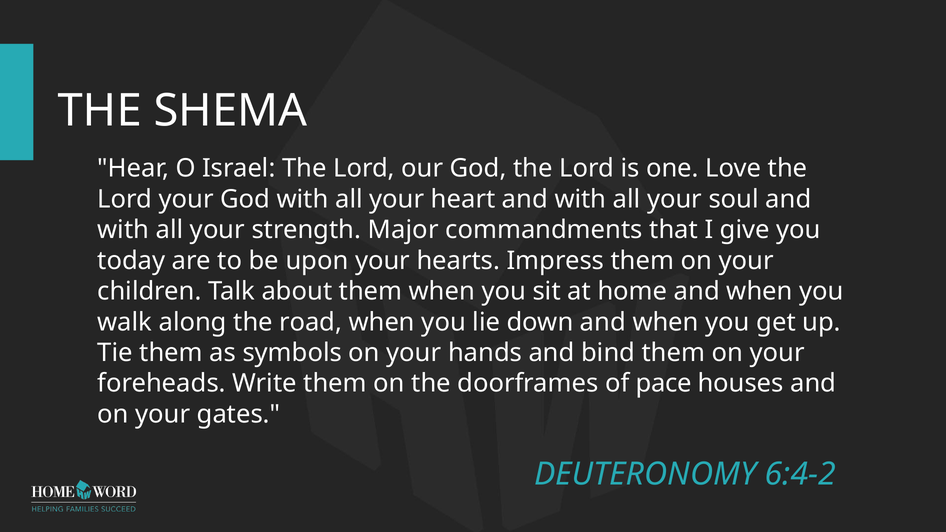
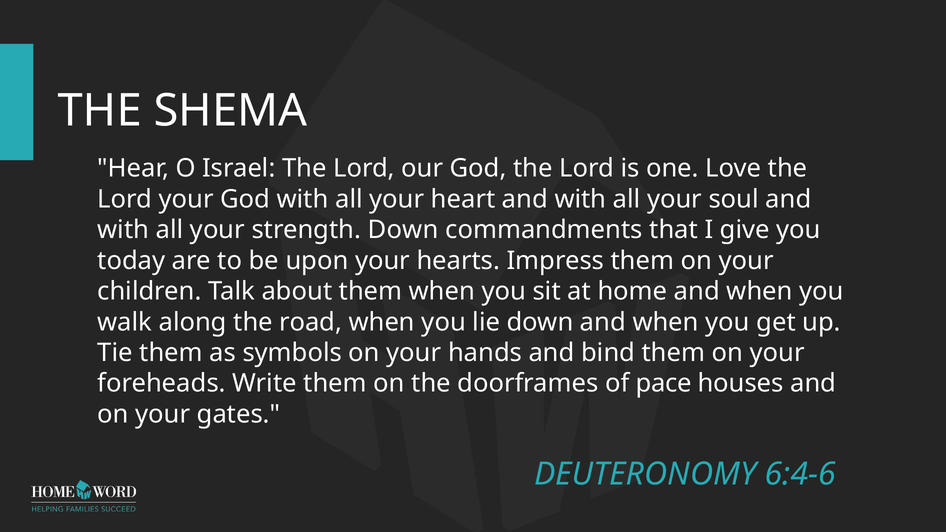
strength Major: Major -> Down (403, 230)
6:4-2: 6:4-2 -> 6:4-6 (800, 474)
